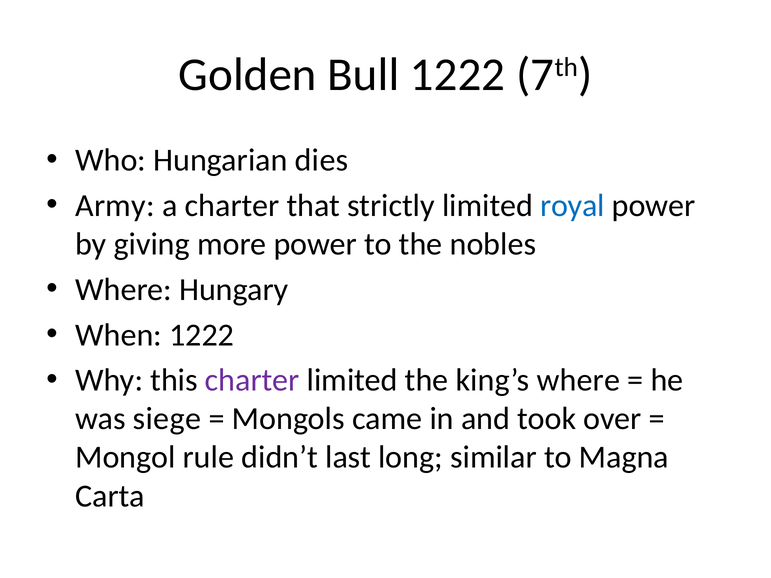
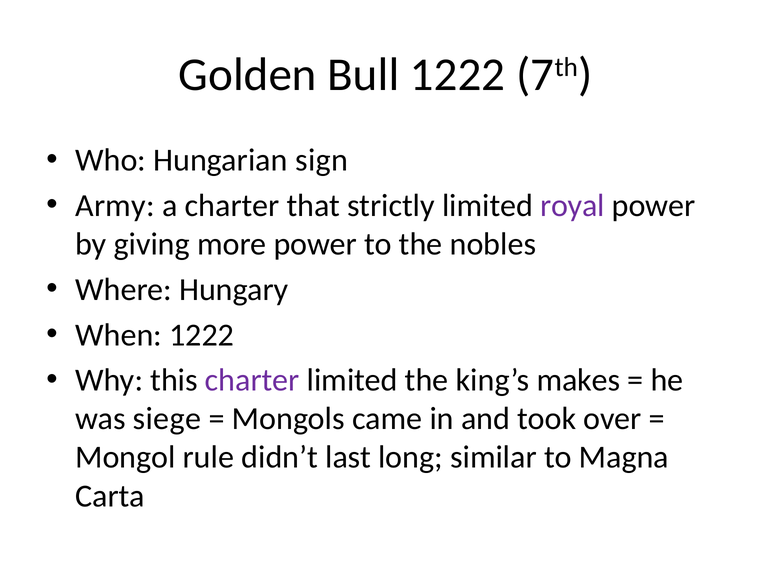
dies: dies -> sign (322, 160)
royal colour: blue -> purple (573, 206)
king’s where: where -> makes (578, 380)
